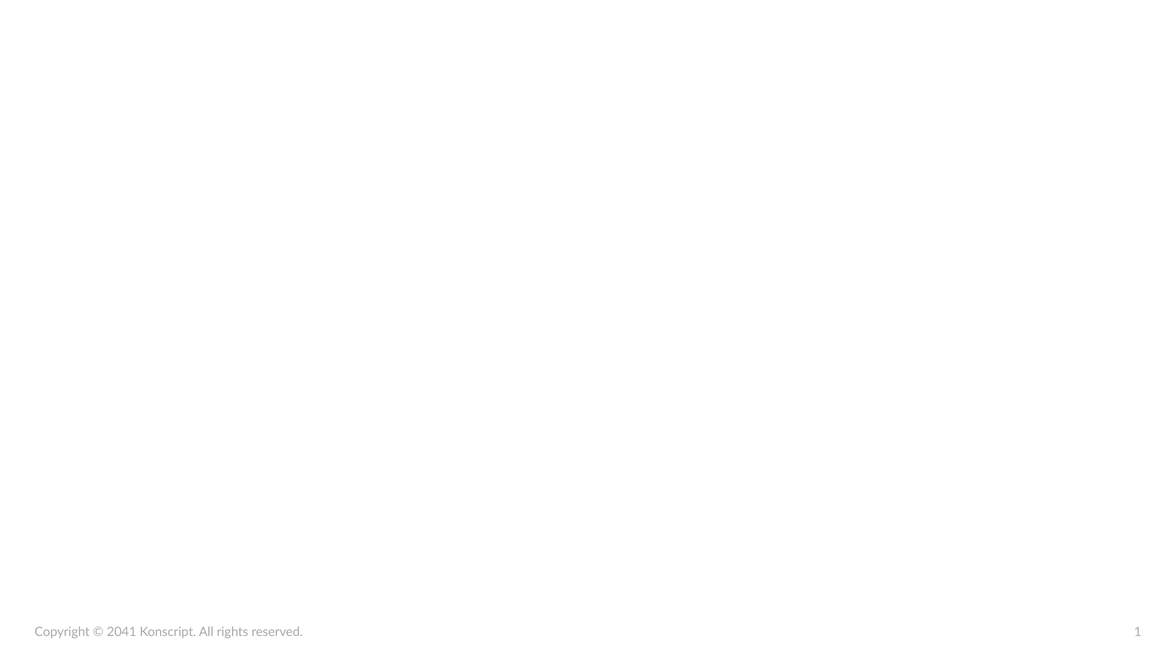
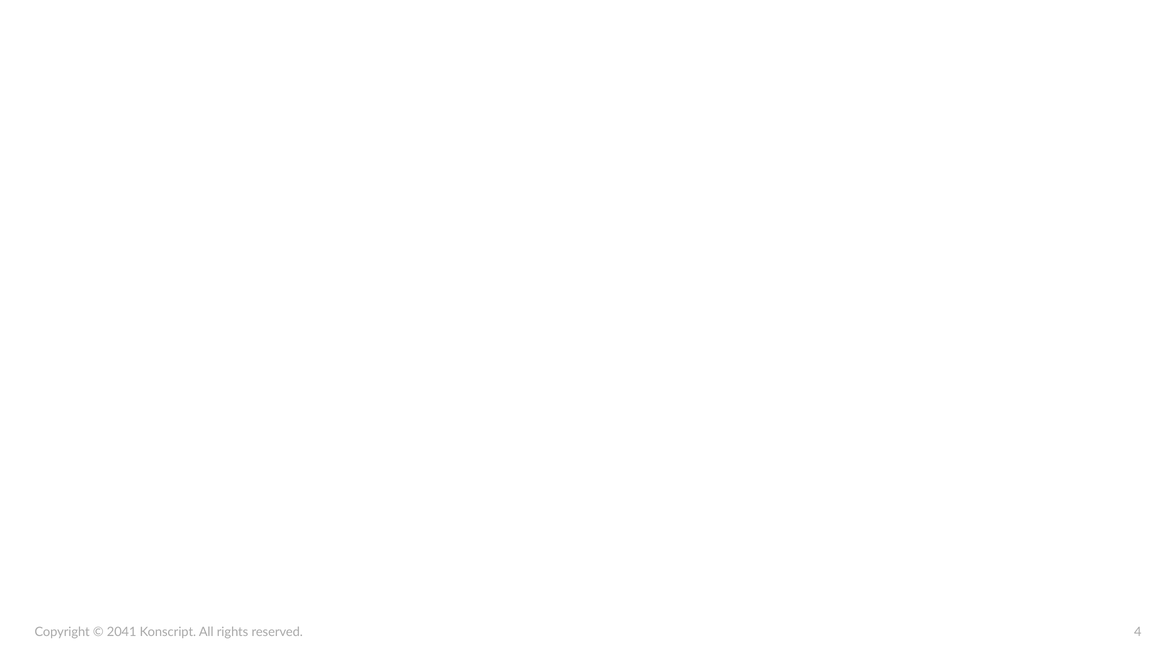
1: 1 -> 4 (1138, 632)
